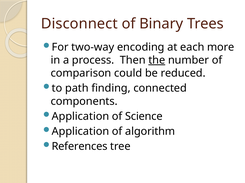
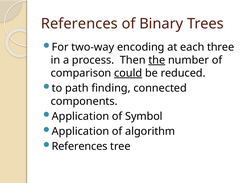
Disconnect: Disconnect -> References (79, 24)
more: more -> three (221, 47)
could underline: none -> present (128, 73)
Science: Science -> Symbol (144, 117)
